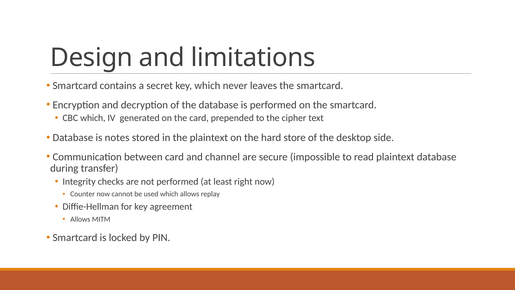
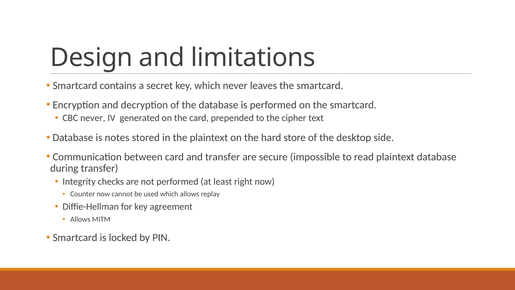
CBC which: which -> never (93, 118)
and channel: channel -> transfer (223, 157)
